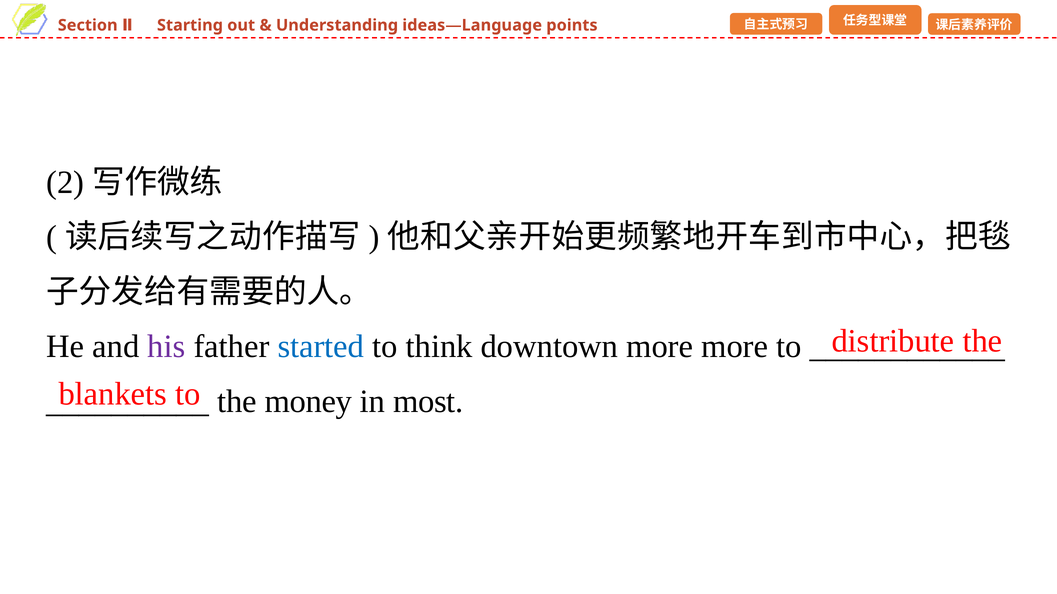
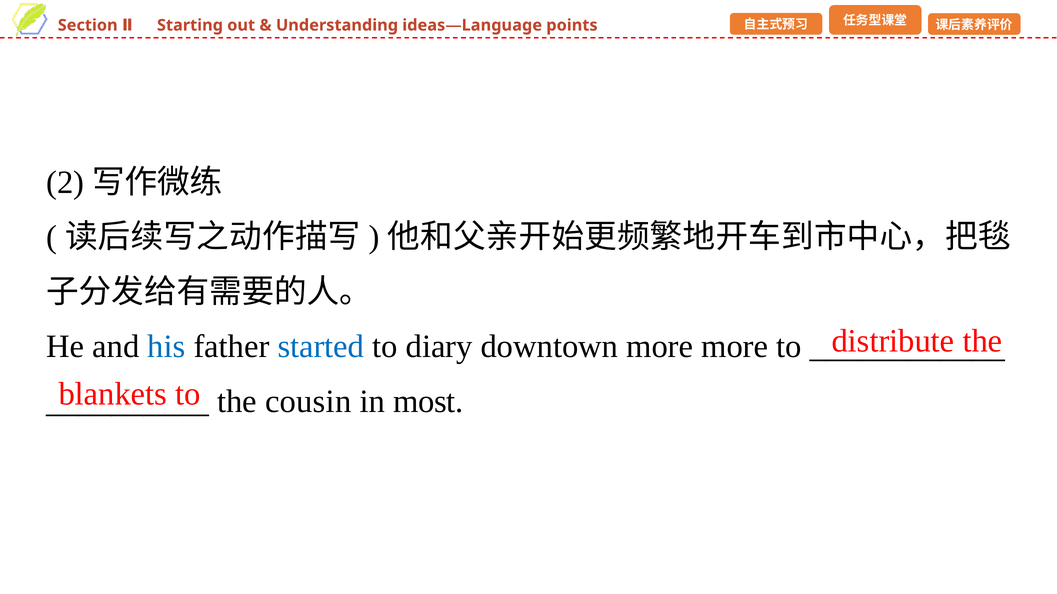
his colour: purple -> blue (166, 347)
think: think -> diary (439, 347)
money: money -> cousin (308, 402)
